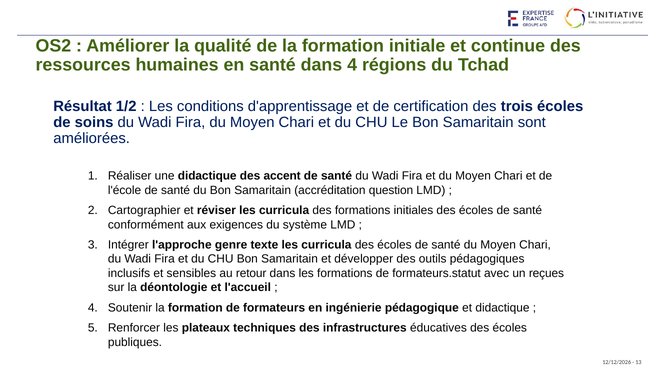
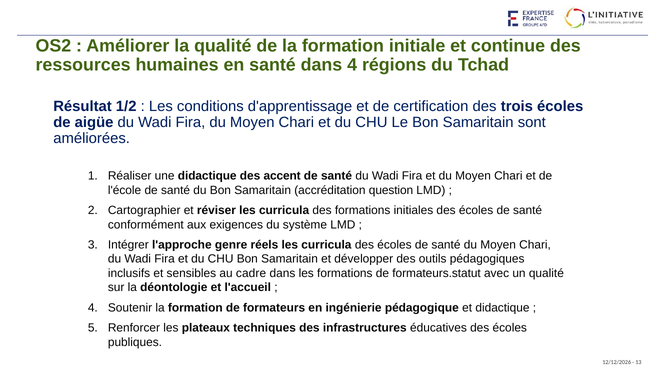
soins: soins -> aigüe (94, 122)
texte: texte -> réels (264, 245)
retour: retour -> cadre (251, 273)
un reçues: reçues -> qualité (546, 273)
